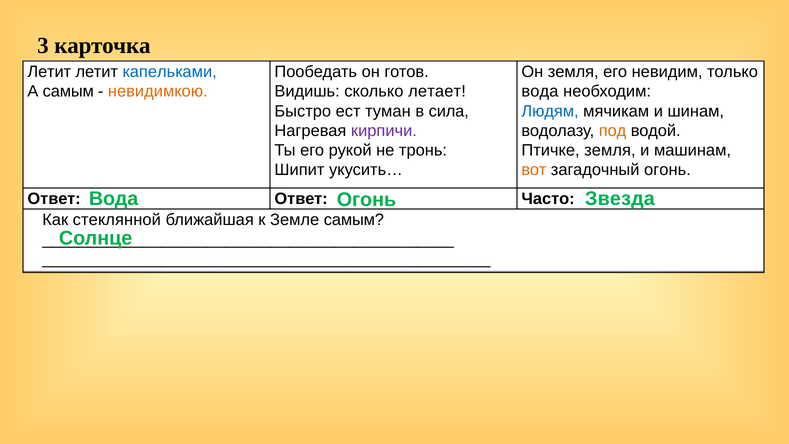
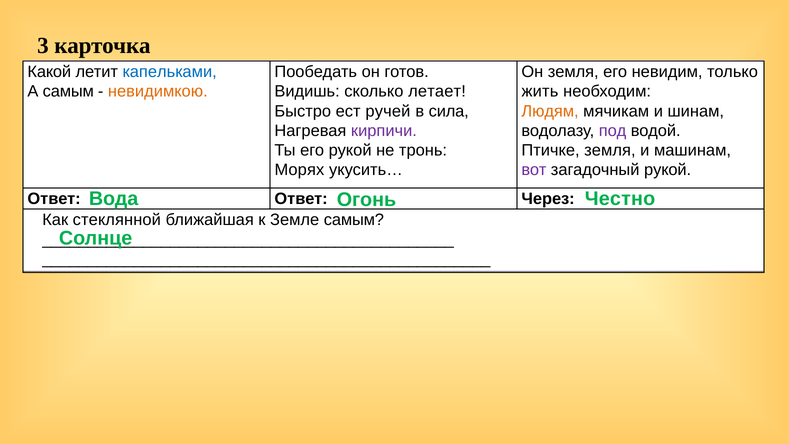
Летит: Летит -> Какой (49, 72)
вода: вода -> жить (540, 92)
туман: туман -> ручей (388, 111)
Людям colour: blue -> orange (550, 111)
под colour: orange -> purple (613, 131)
Шипит: Шипит -> Морях (299, 170)
вот colour: orange -> purple (534, 170)
загадочный огонь: огонь -> рукой (668, 170)
Звезда: Звезда -> Честно (620, 198)
Часто: Часто -> Через (548, 199)
